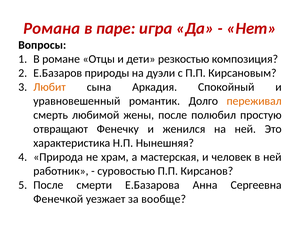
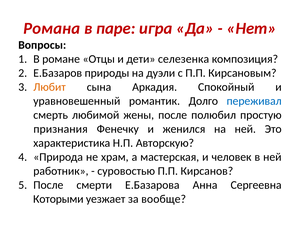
резкостью: резкостью -> селезенка (184, 59)
переживал colour: orange -> blue (254, 101)
отвращают: отвращают -> признания (61, 129)
Нынешняя: Нынешняя -> Авторскую (165, 143)
Фенечкой: Фенечкой -> Которыми (58, 199)
